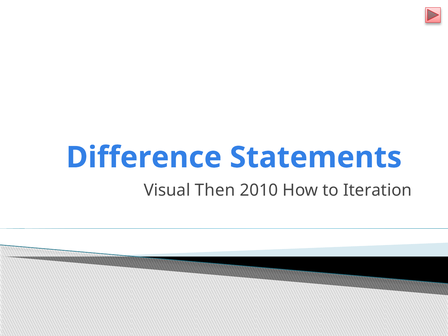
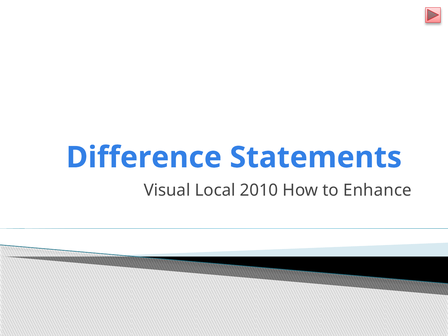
Then: Then -> Local (215, 190)
Iteration: Iteration -> Enhance (377, 190)
